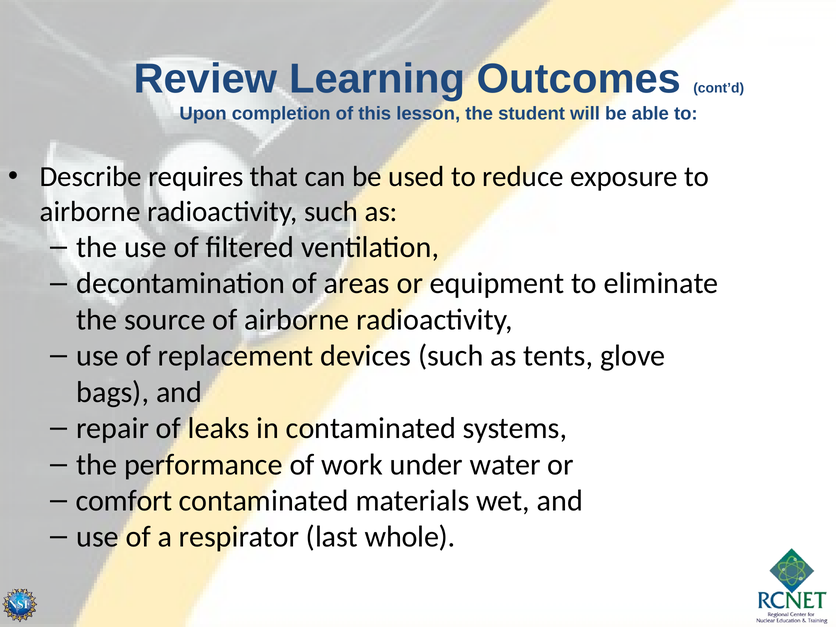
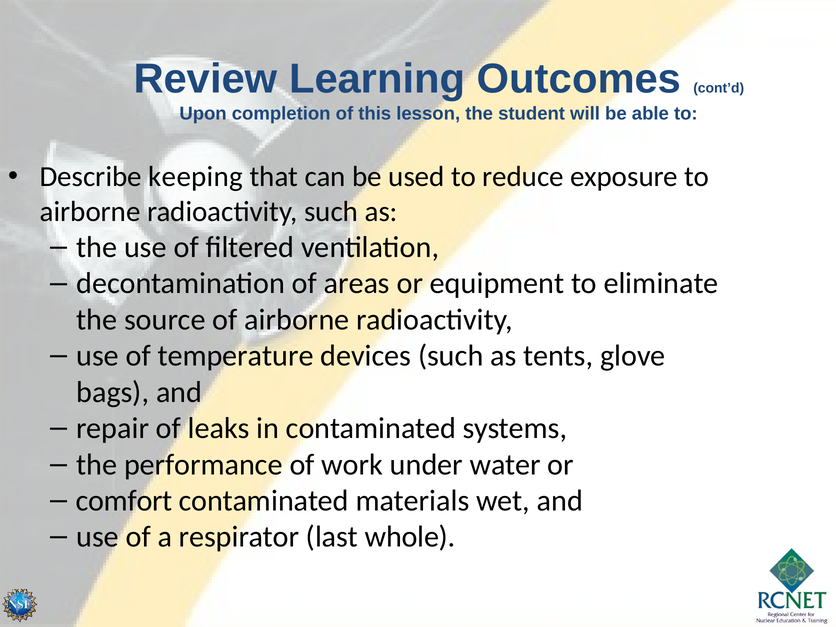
requires: requires -> keeping (196, 177)
replacement: replacement -> temperature (236, 356)
